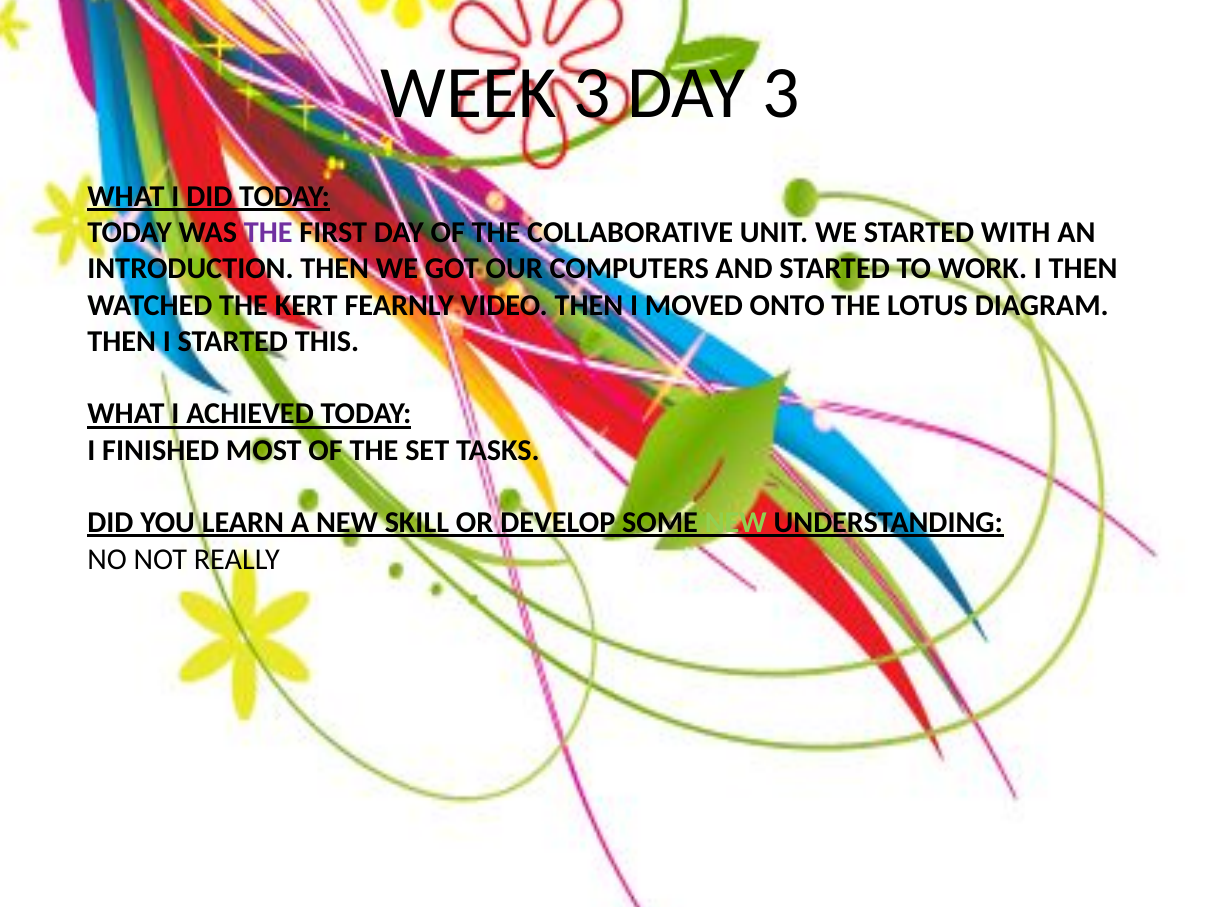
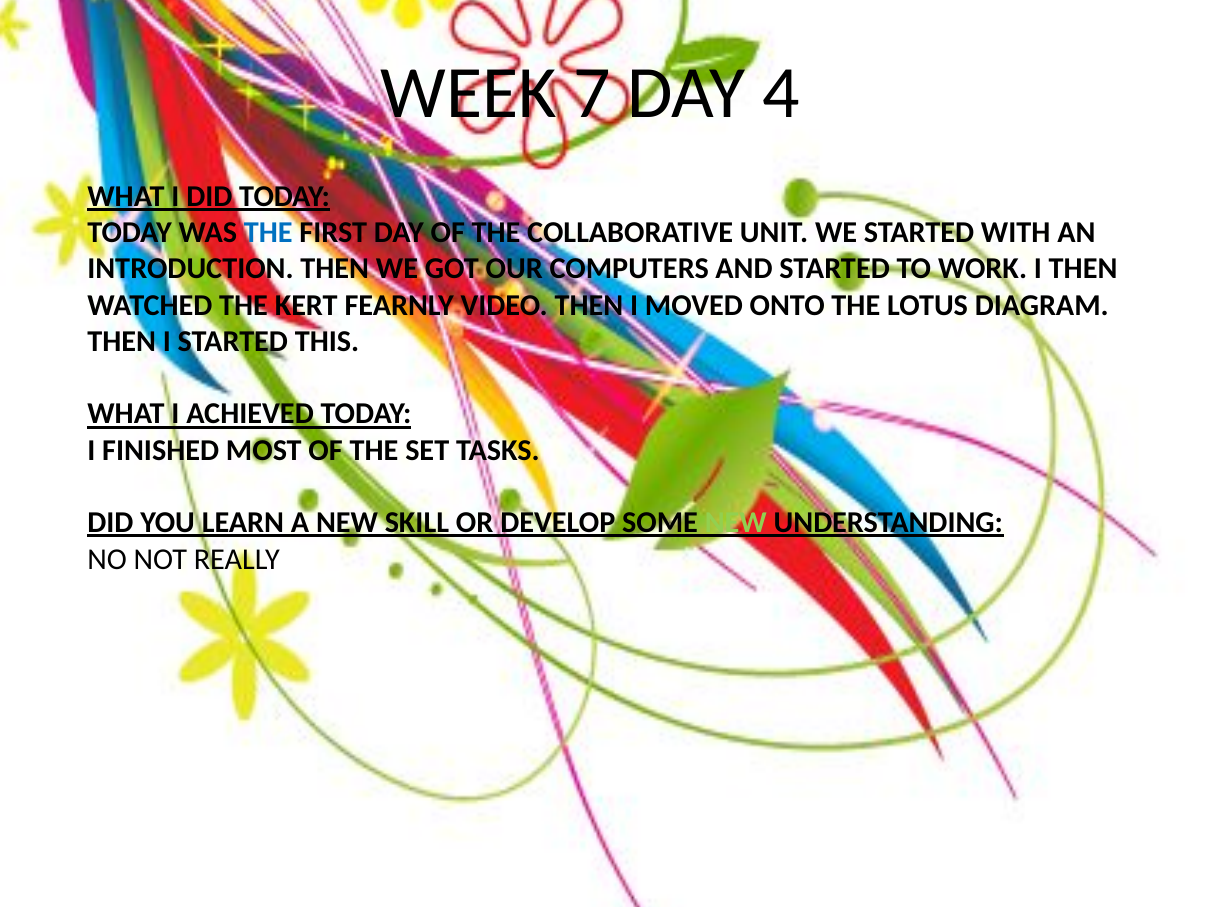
WEEK 3: 3 -> 7 (592, 93)
DAY 3: 3 -> 4 (781, 93)
THE colour: purple -> blue (268, 232)
